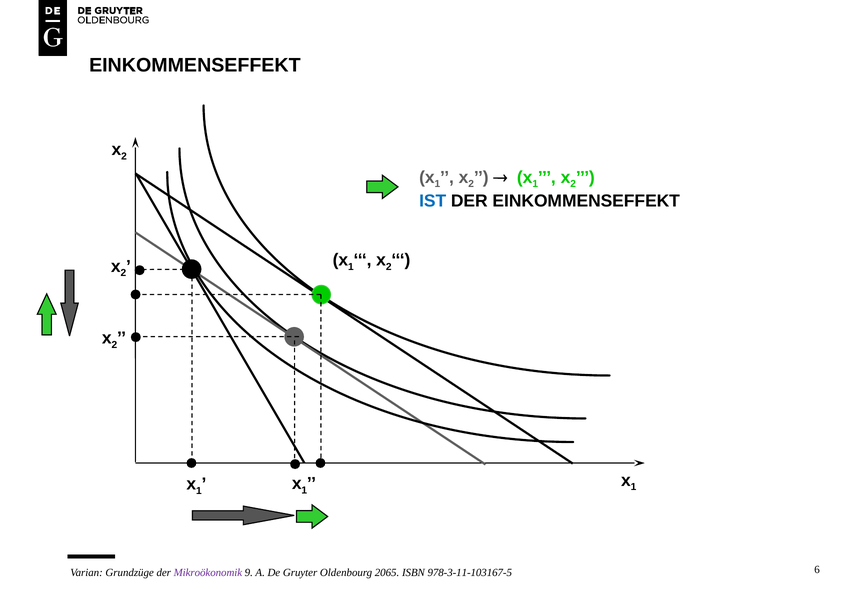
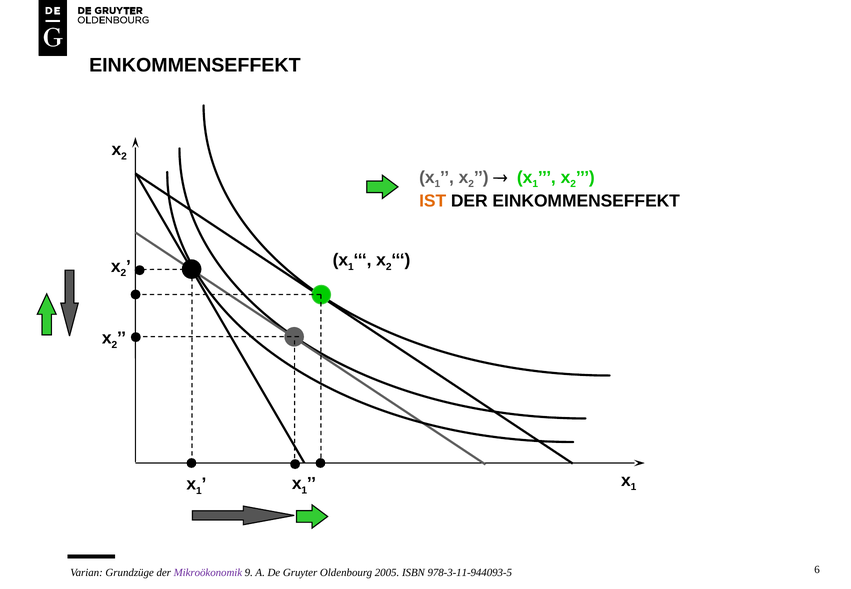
IST colour: blue -> orange (433, 201)
2065: 2065 -> 2005 (387, 573)
978-3-11-103167-5: 978-3-11-103167-5 -> 978-3-11-944093-5 (470, 573)
